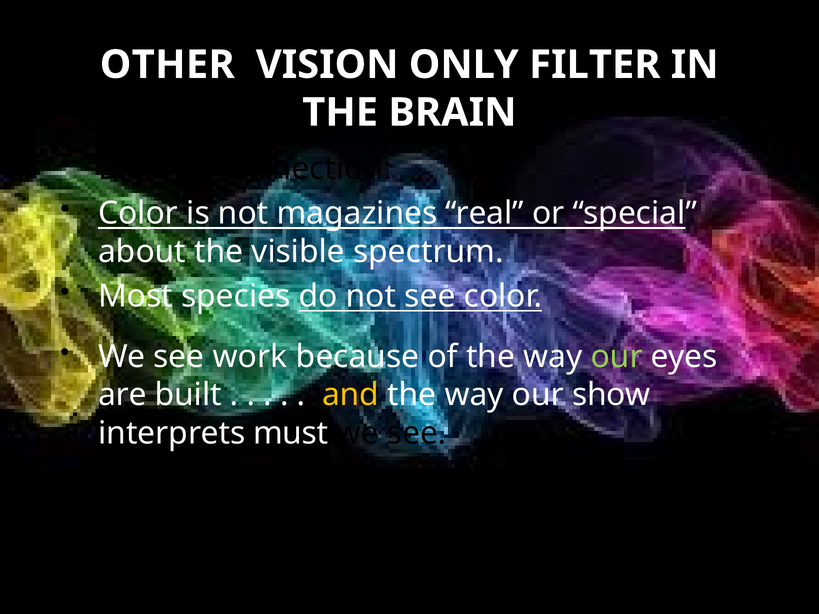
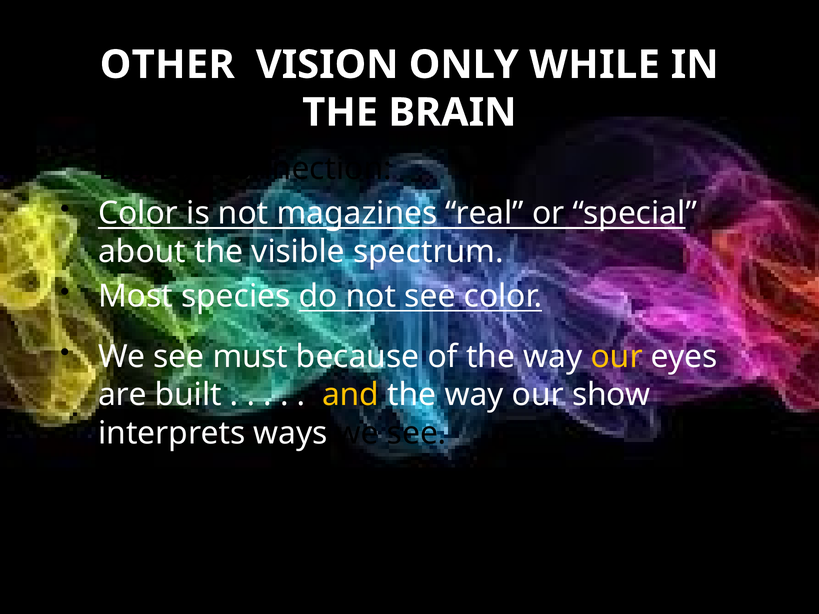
FILTER: FILTER -> WHILE (595, 65)
work: work -> must (250, 357)
our colour: light green -> yellow (617, 357)
must: must -> ways (291, 433)
